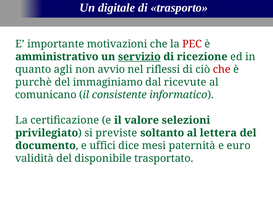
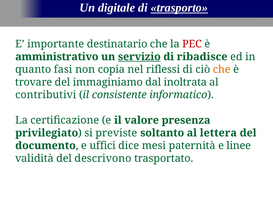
trasporto underline: none -> present (179, 8)
motivazioni: motivazioni -> destinatario (117, 44)
ricezione: ricezione -> ribadisce (202, 57)
agli: agli -> fasi (63, 70)
avvio: avvio -> copia (111, 70)
che colour: red -> orange (222, 70)
purchè: purchè -> trovare (34, 82)
ricevute: ricevute -> inoltrata (185, 82)
comunicano: comunicano -> contributivi (46, 95)
selezioni: selezioni -> presenza (186, 121)
euro: euro -> linee (239, 146)
disponibile: disponibile -> descrivono (103, 159)
